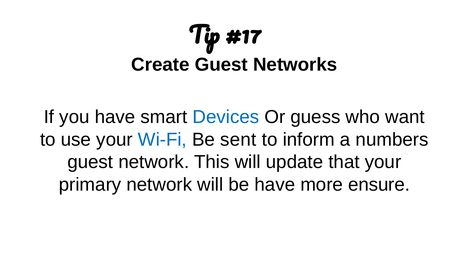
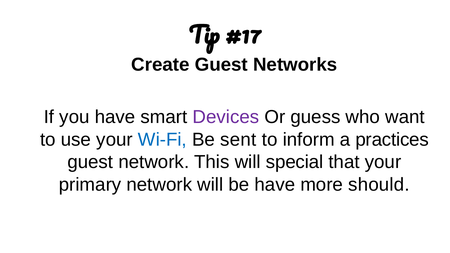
Devices colour: blue -> purple (226, 117)
numbers: numbers -> practices (392, 140)
update: update -> special (295, 162)
ensure: ensure -> should (379, 185)
